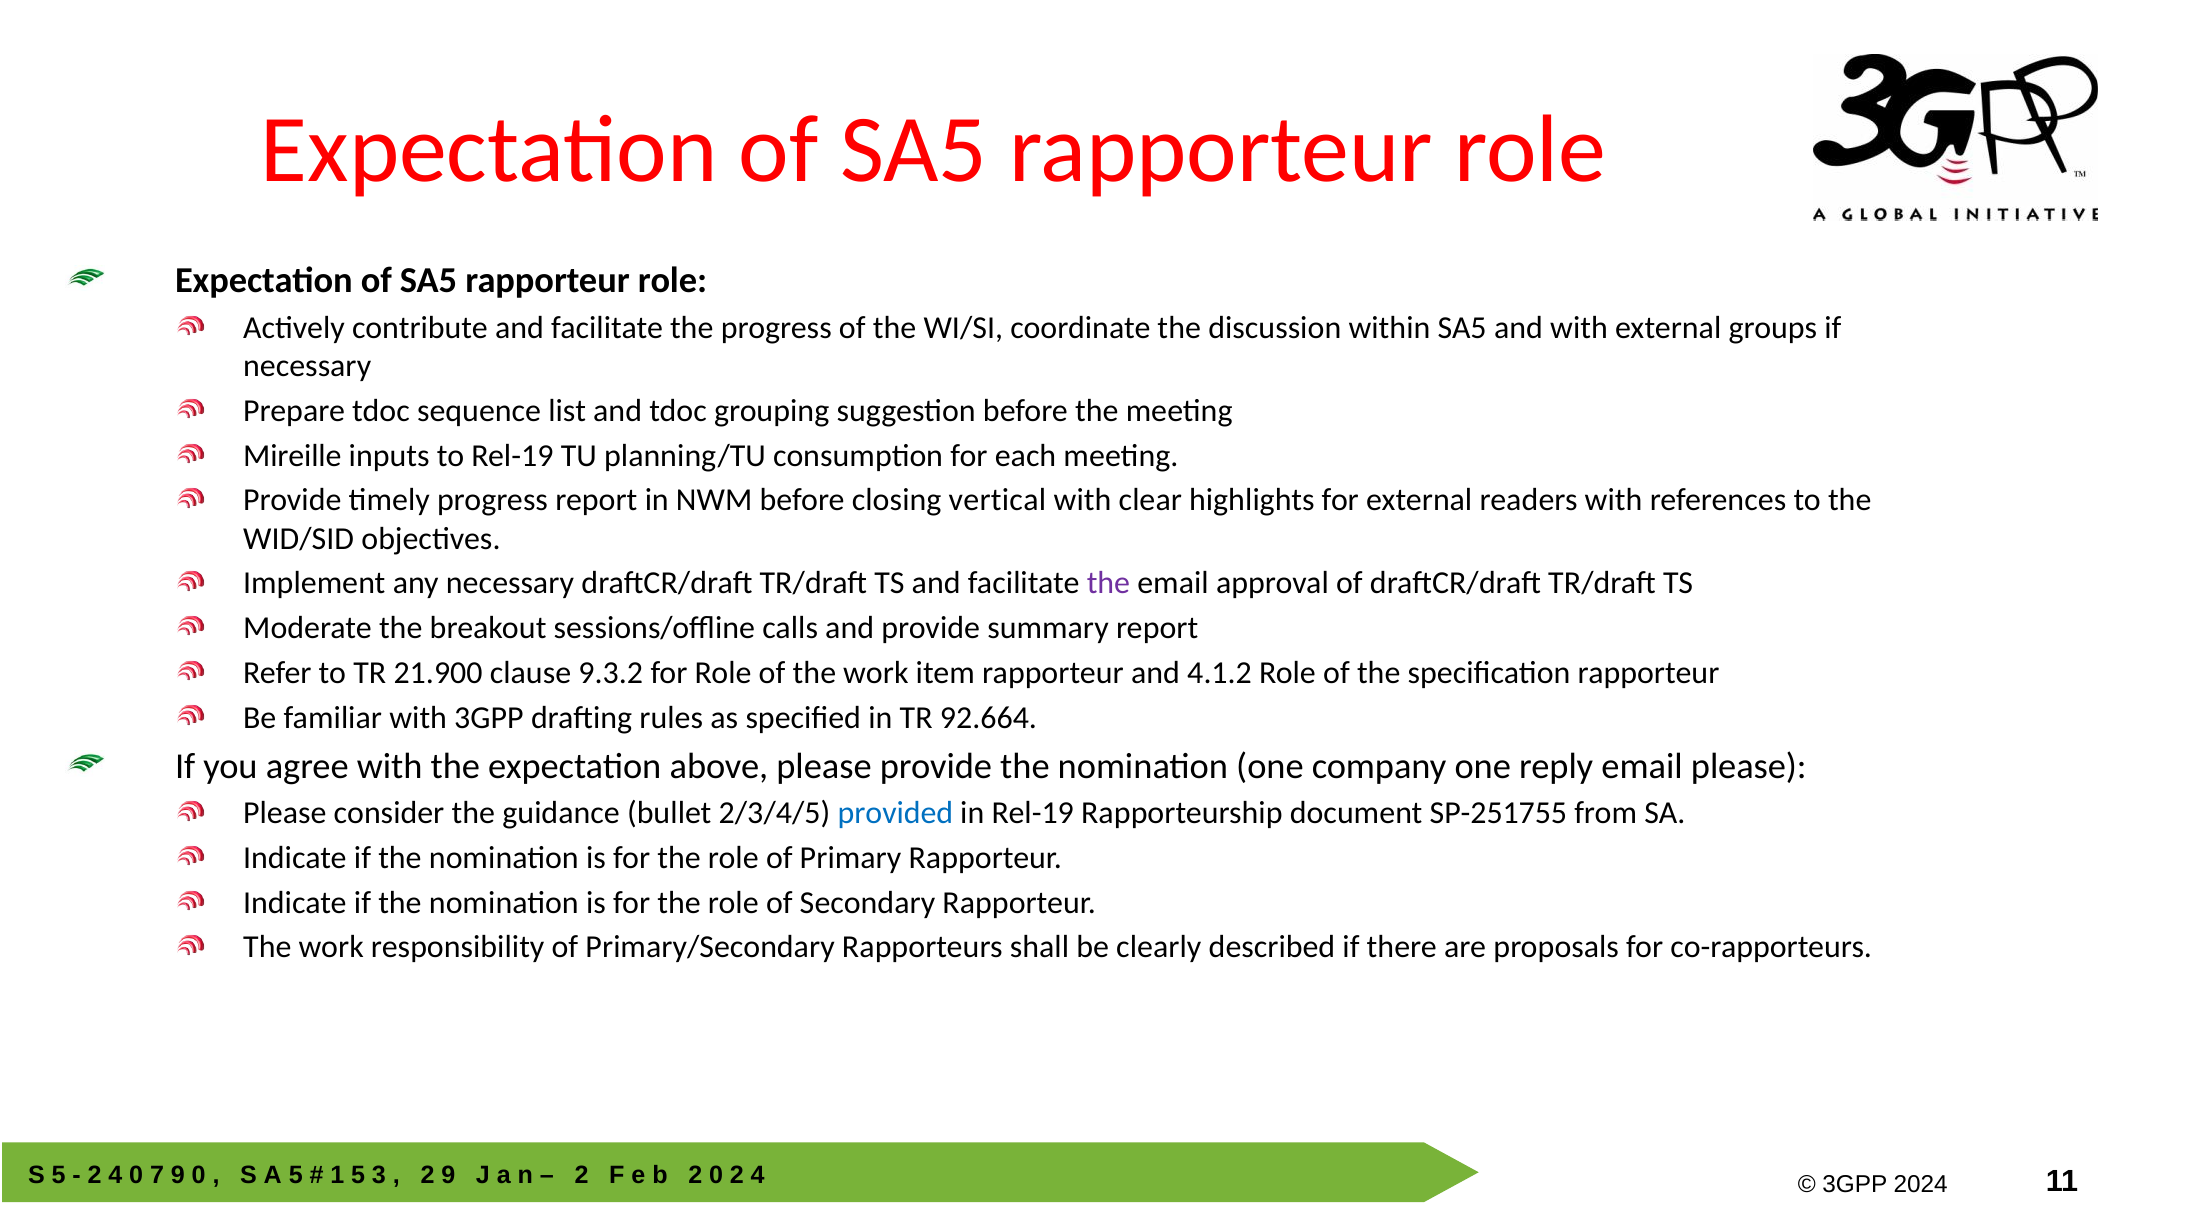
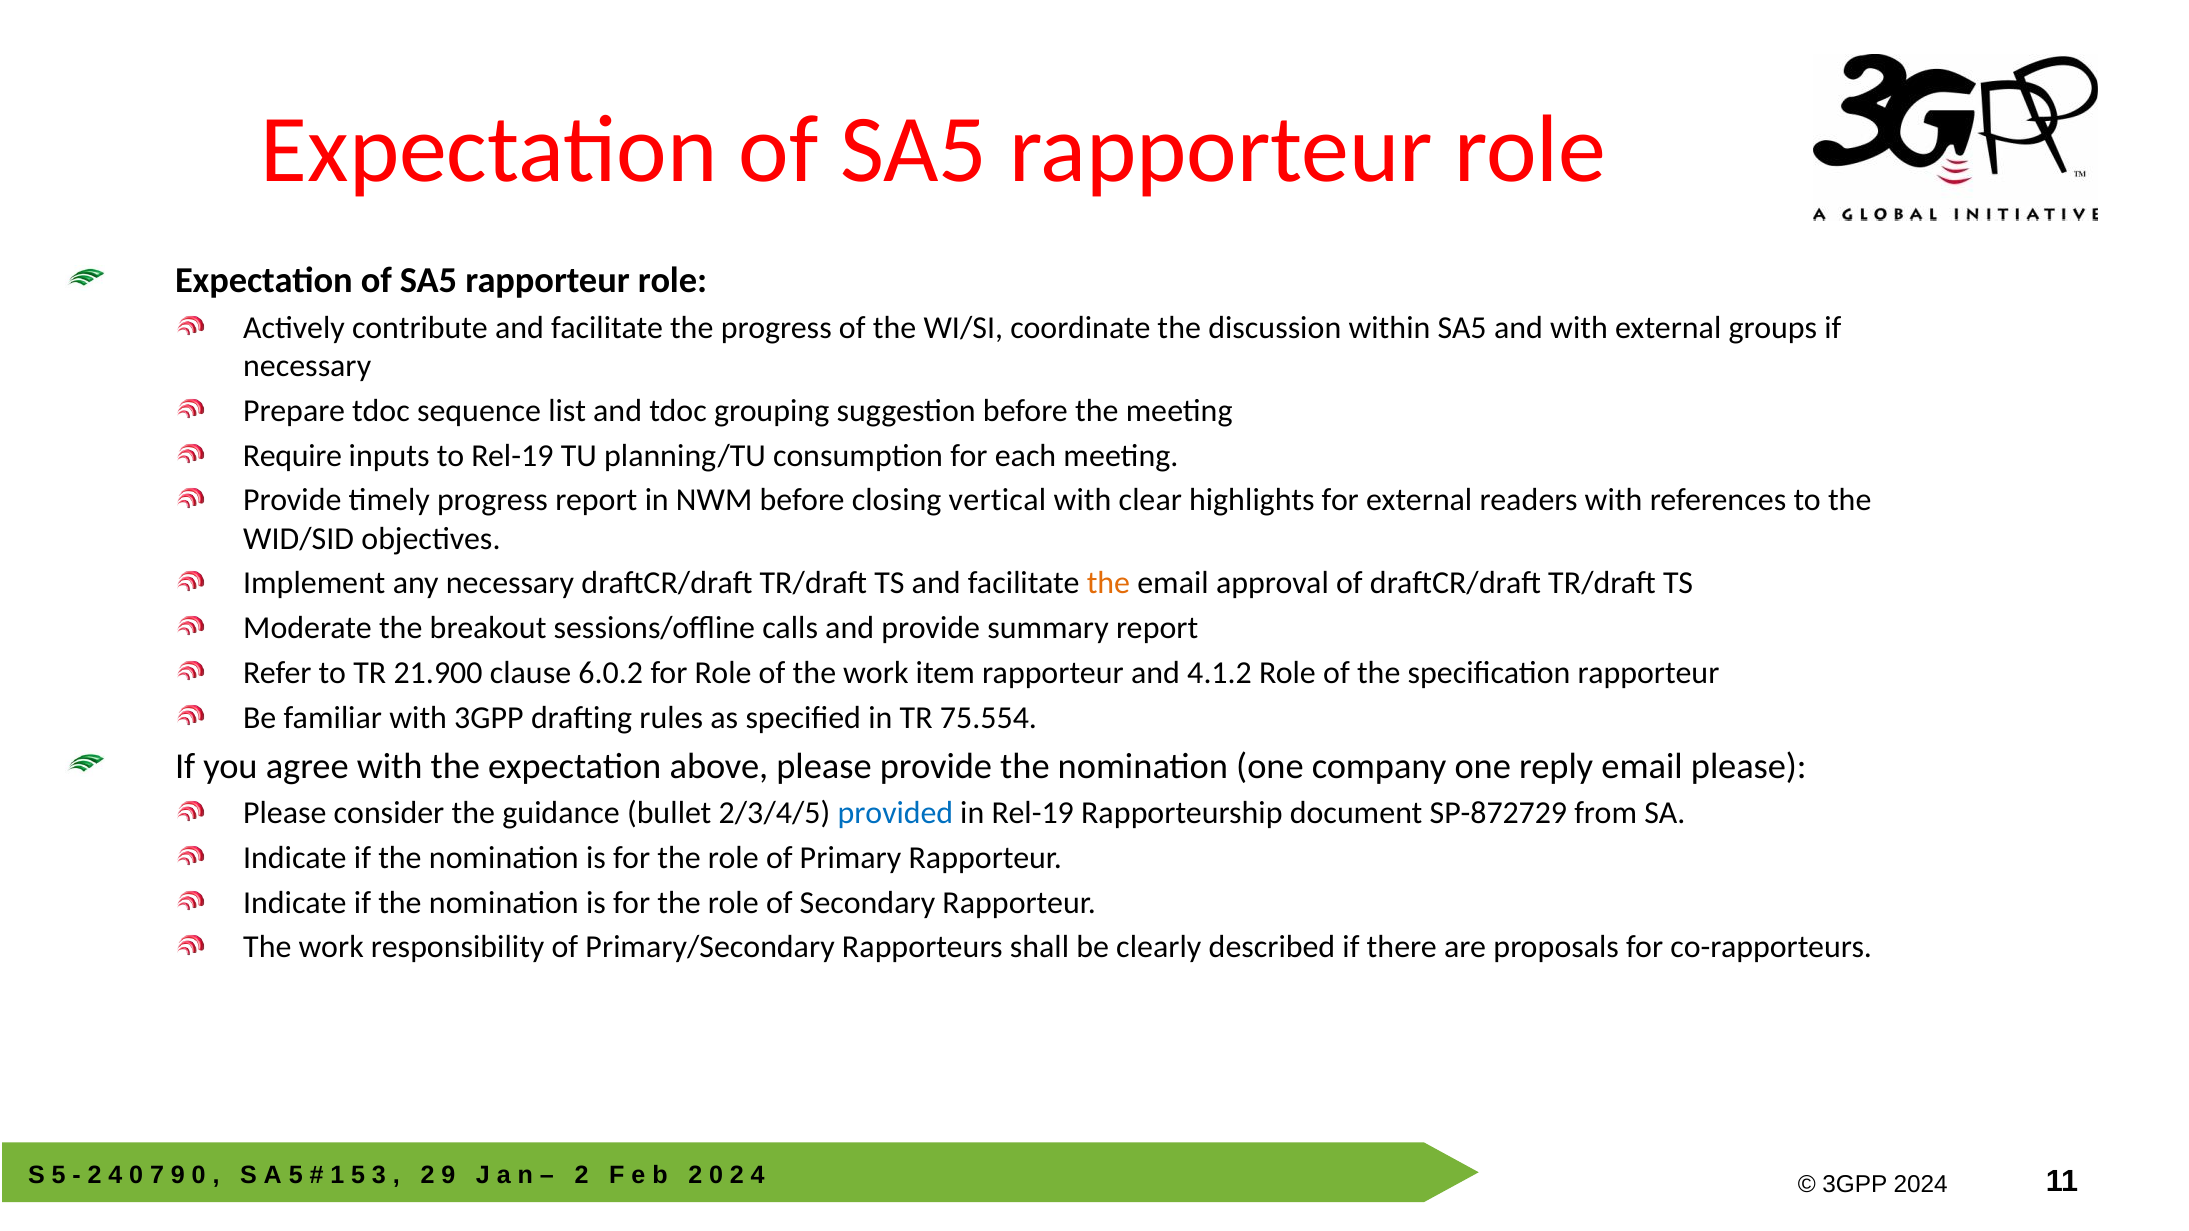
Mireille: Mireille -> Require (292, 456)
the colour: purple -> orange (1108, 583)
9.3.2: 9.3.2 -> 6.0.2 (611, 673)
92.664: 92.664 -> 75.554 (988, 718)
SP-251755: SP-251755 -> SP-872729 (1498, 813)
